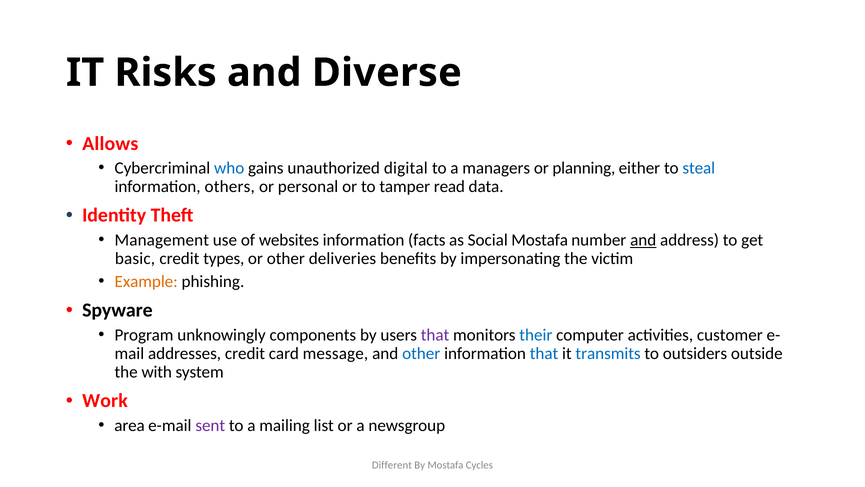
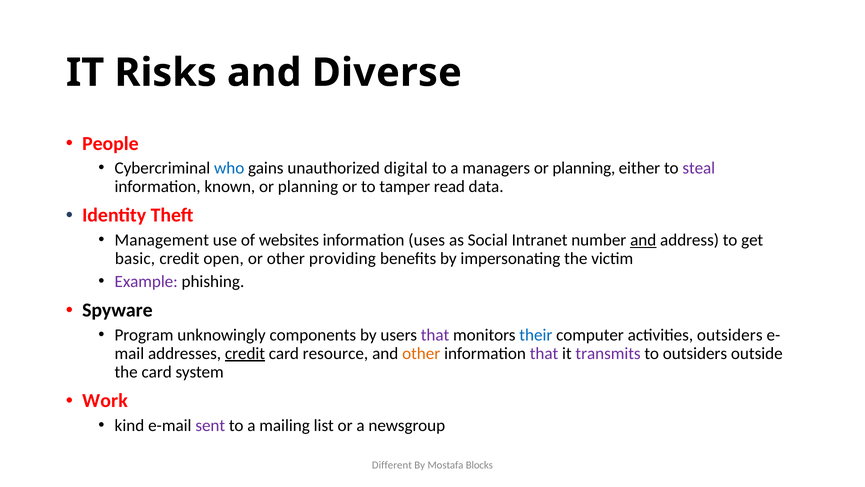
Allows: Allows -> People (110, 143)
steal colour: blue -> purple (699, 168)
others: others -> known (230, 186)
personal: personal -> planning (308, 186)
facts: facts -> uses (427, 240)
Social Mostafa: Mostafa -> Intranet (540, 240)
types: types -> open (224, 258)
deliveries: deliveries -> providing (342, 258)
Example colour: orange -> purple (146, 281)
activities customer: customer -> outsiders (730, 335)
credit underline: none -> present (245, 353)
message: message -> resource (335, 353)
other colour: blue -> orange (421, 353)
that colour: blue -> purple (544, 353)
transmits colour: blue -> purple (608, 353)
the with: with -> card (157, 372)
area: area -> kind (129, 425)
Cycles: Cycles -> Blocks (479, 465)
